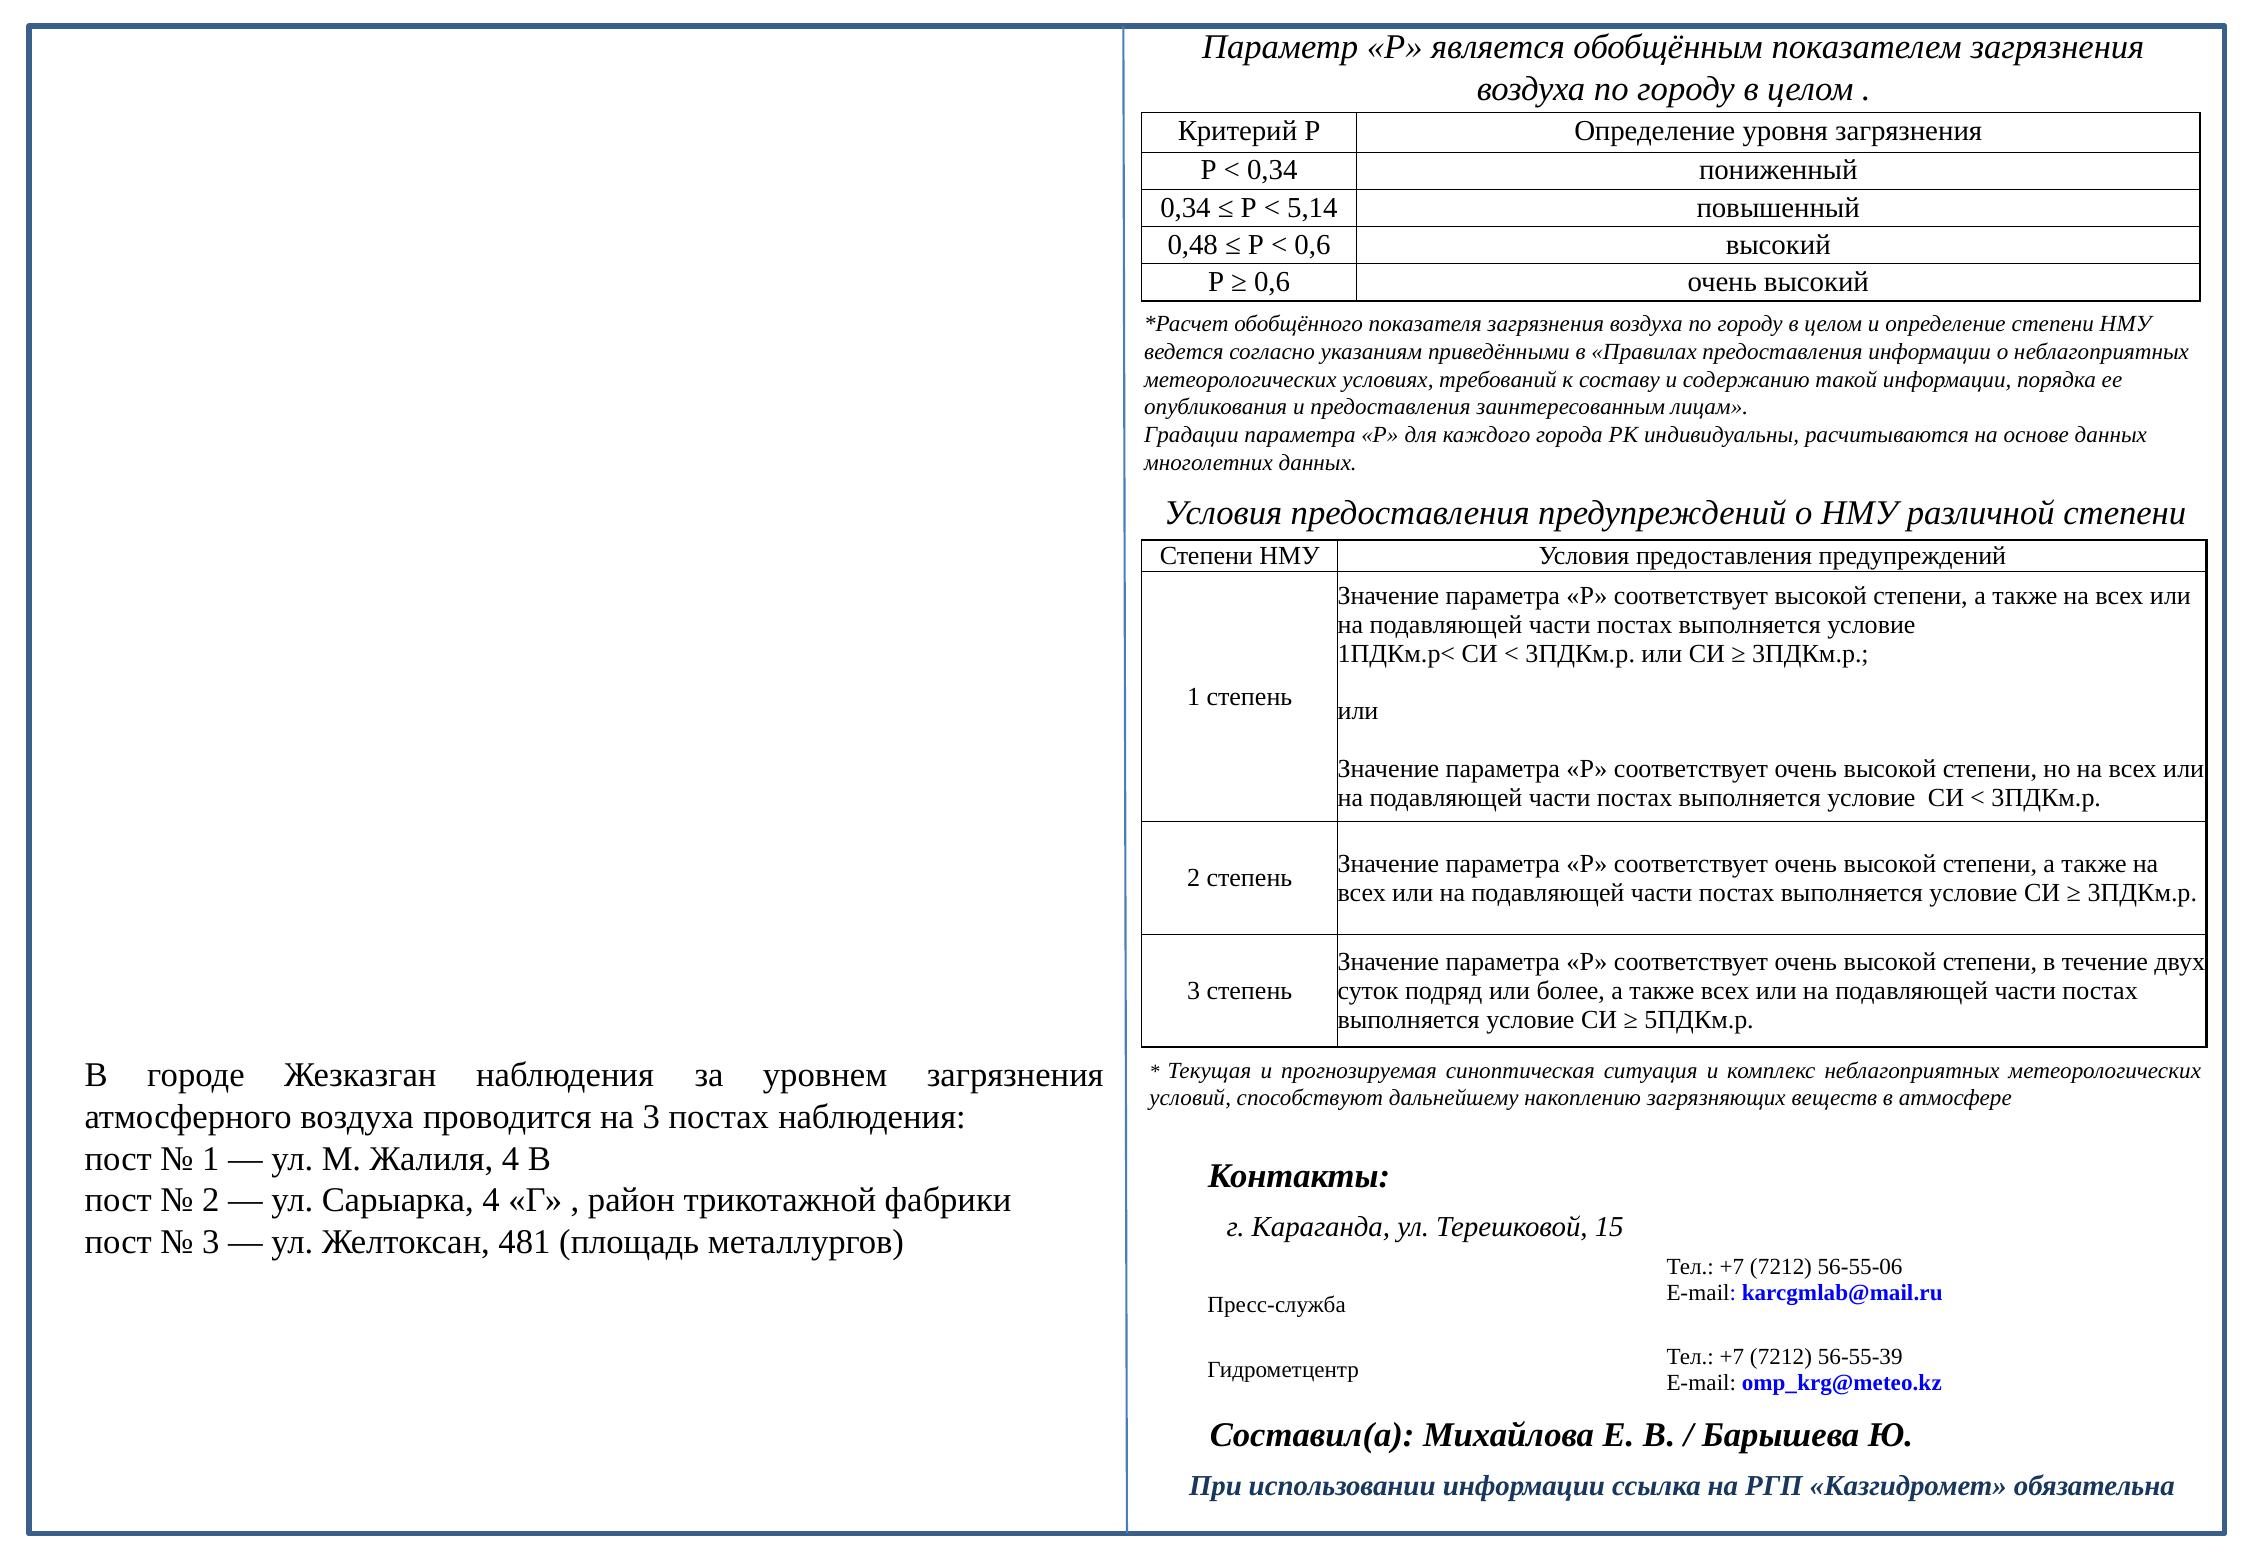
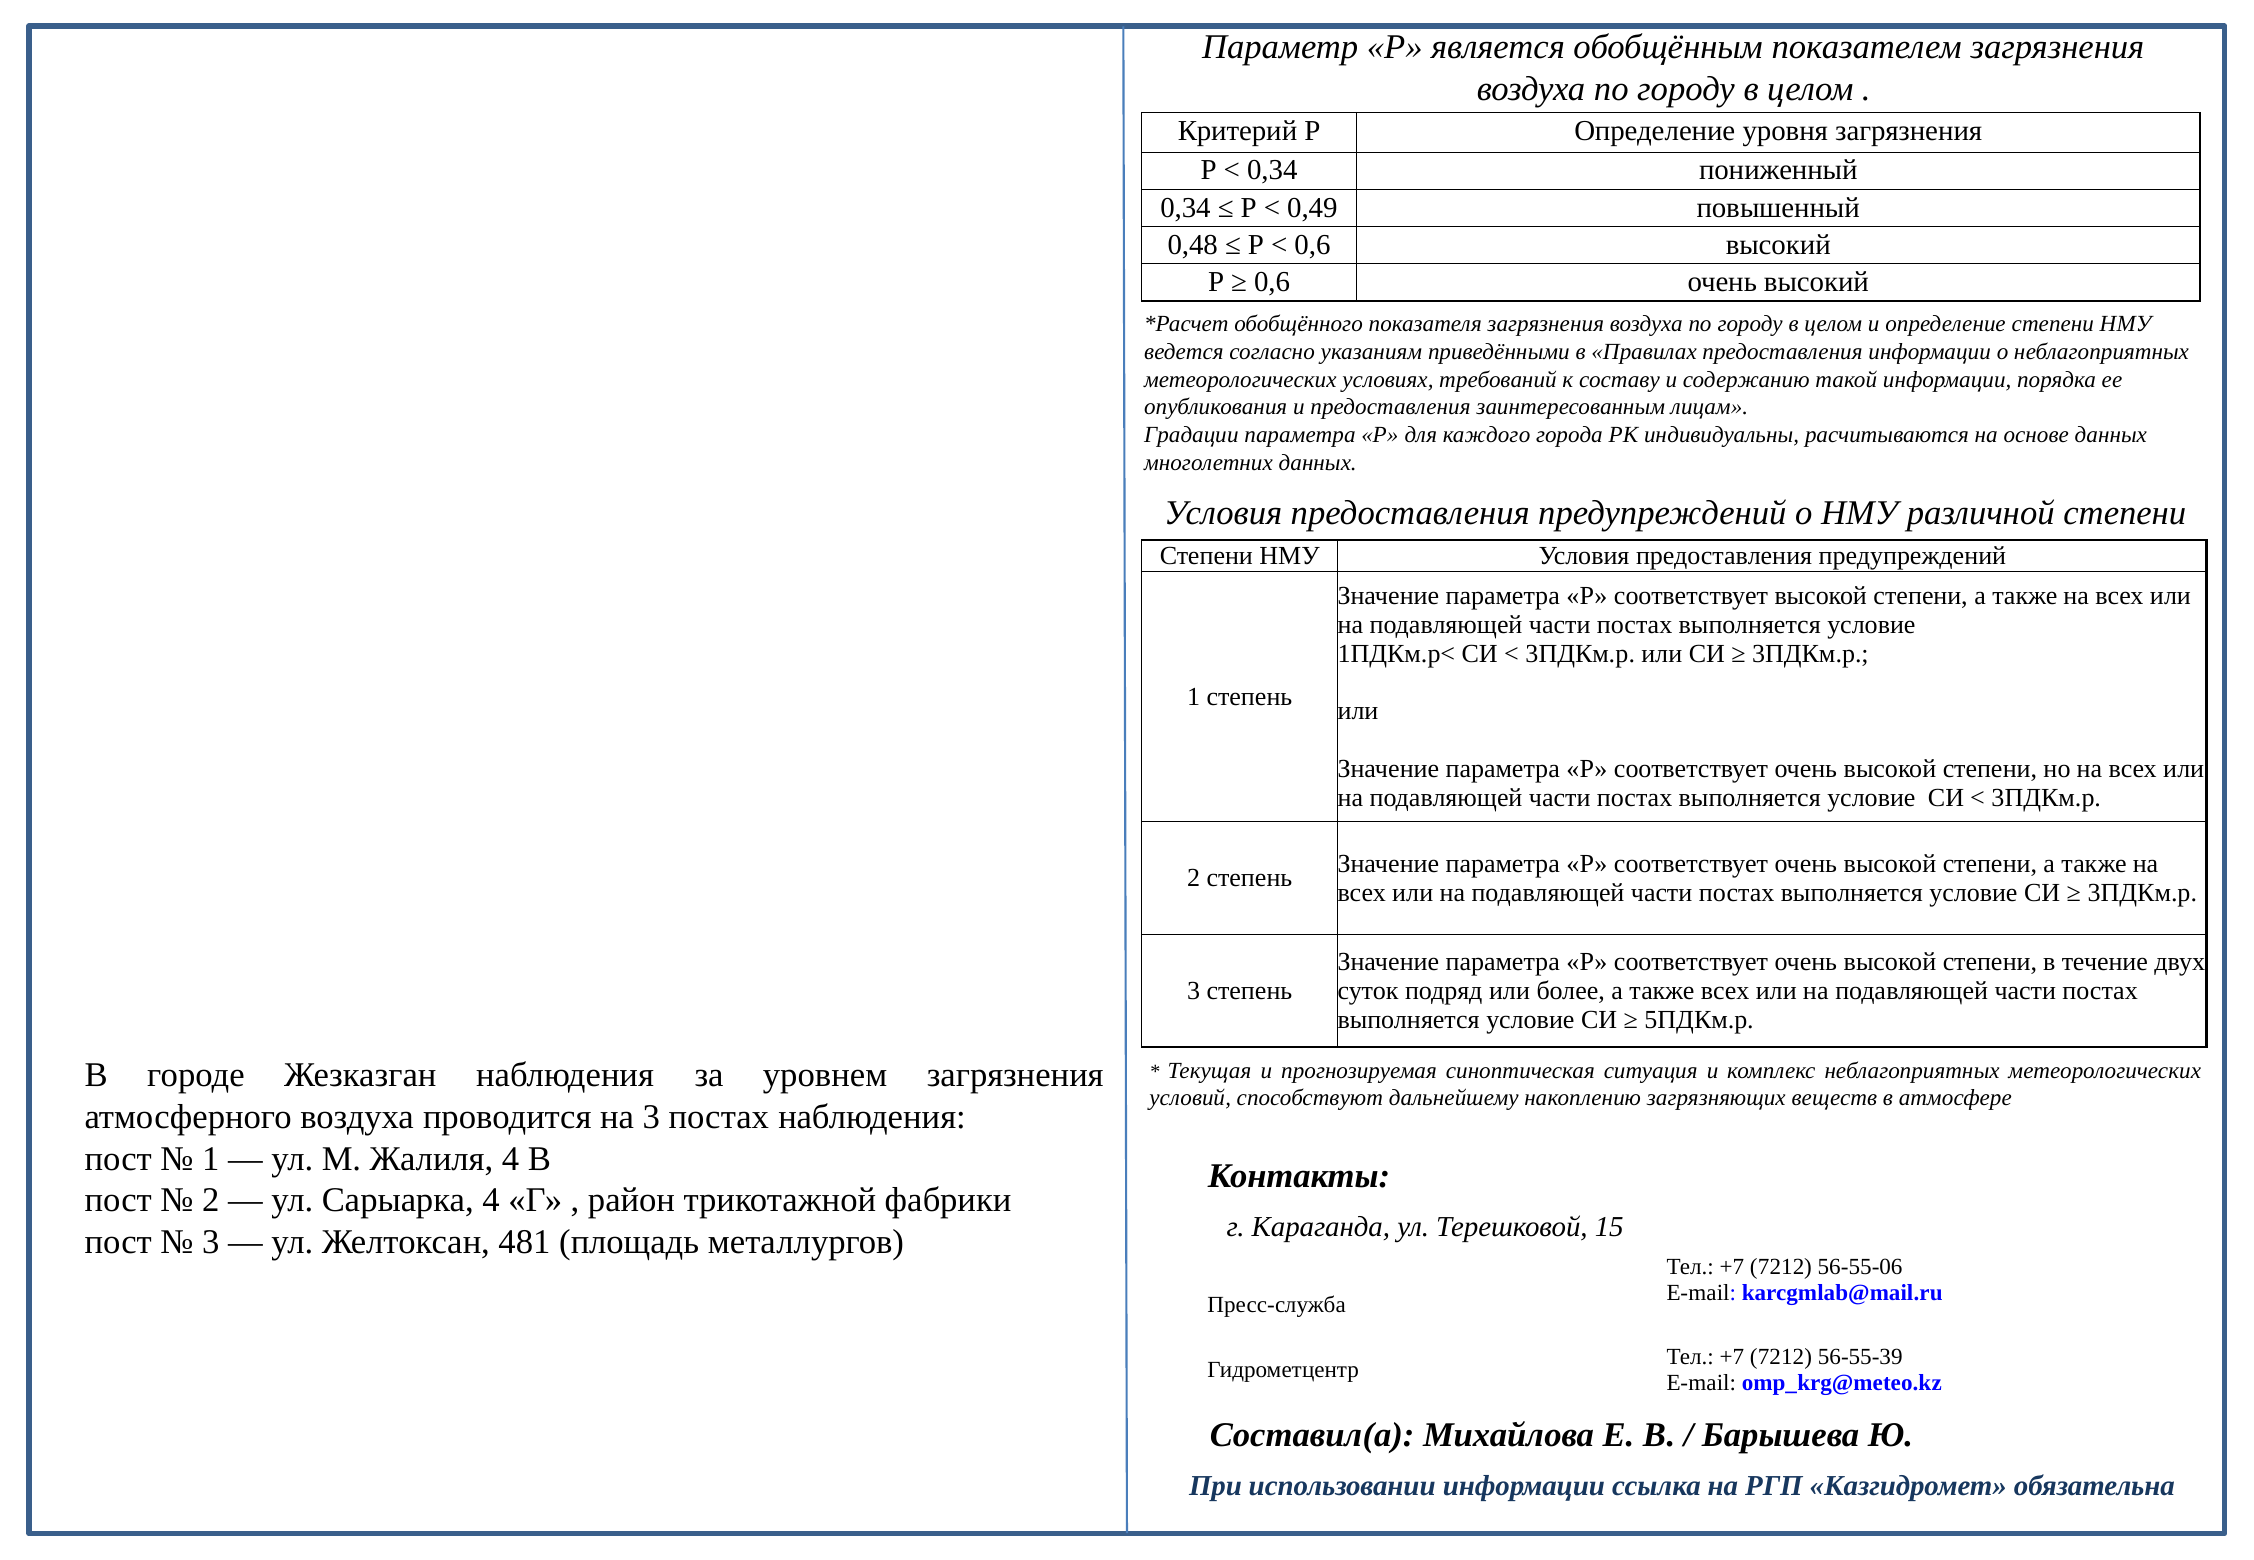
5,14: 5,14 -> 0,49 (1312, 208)
